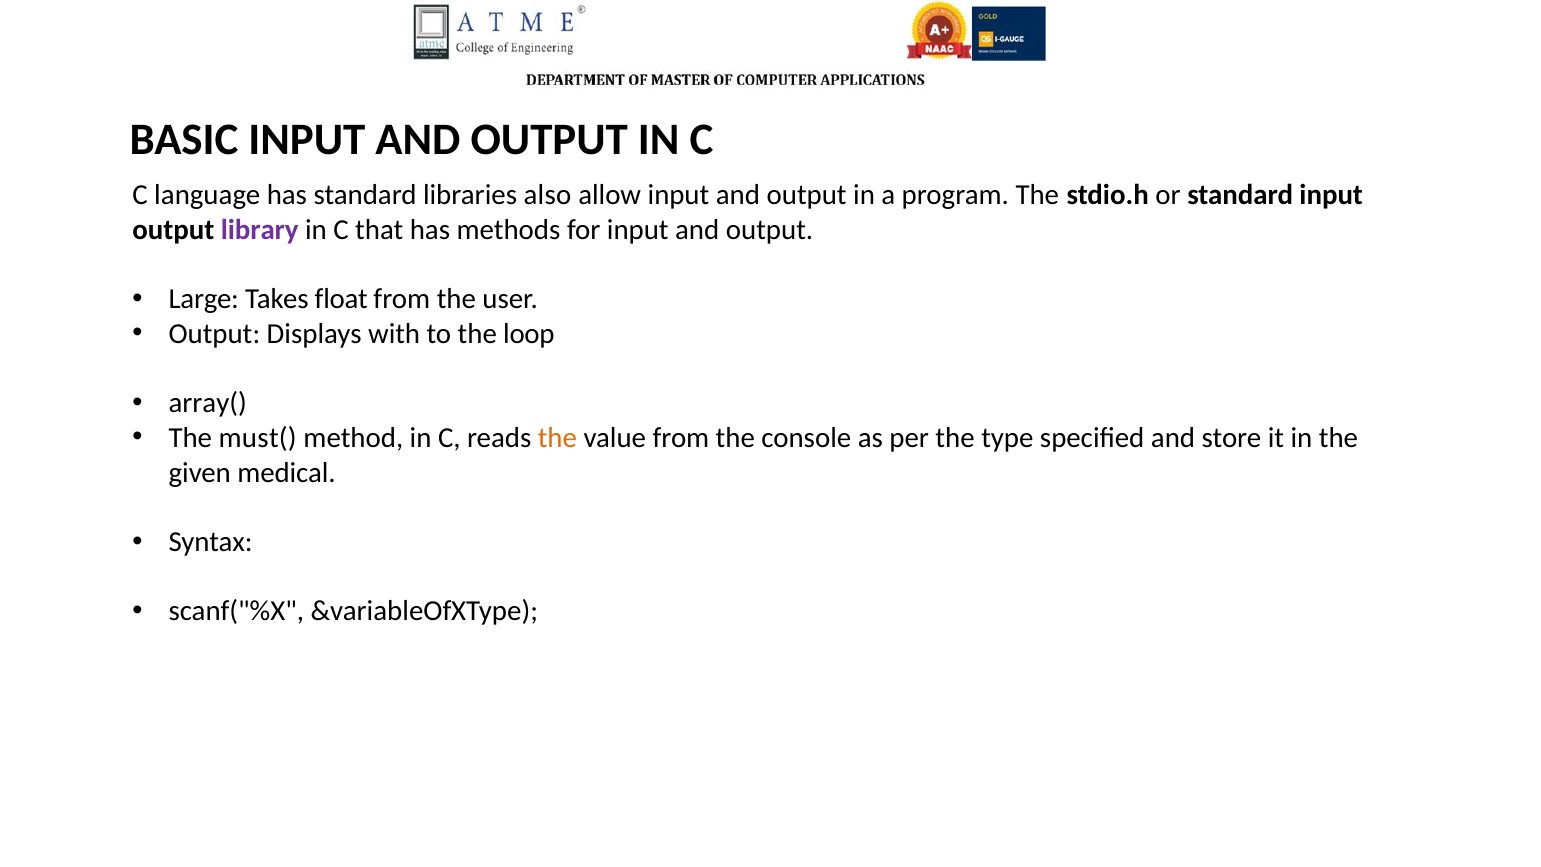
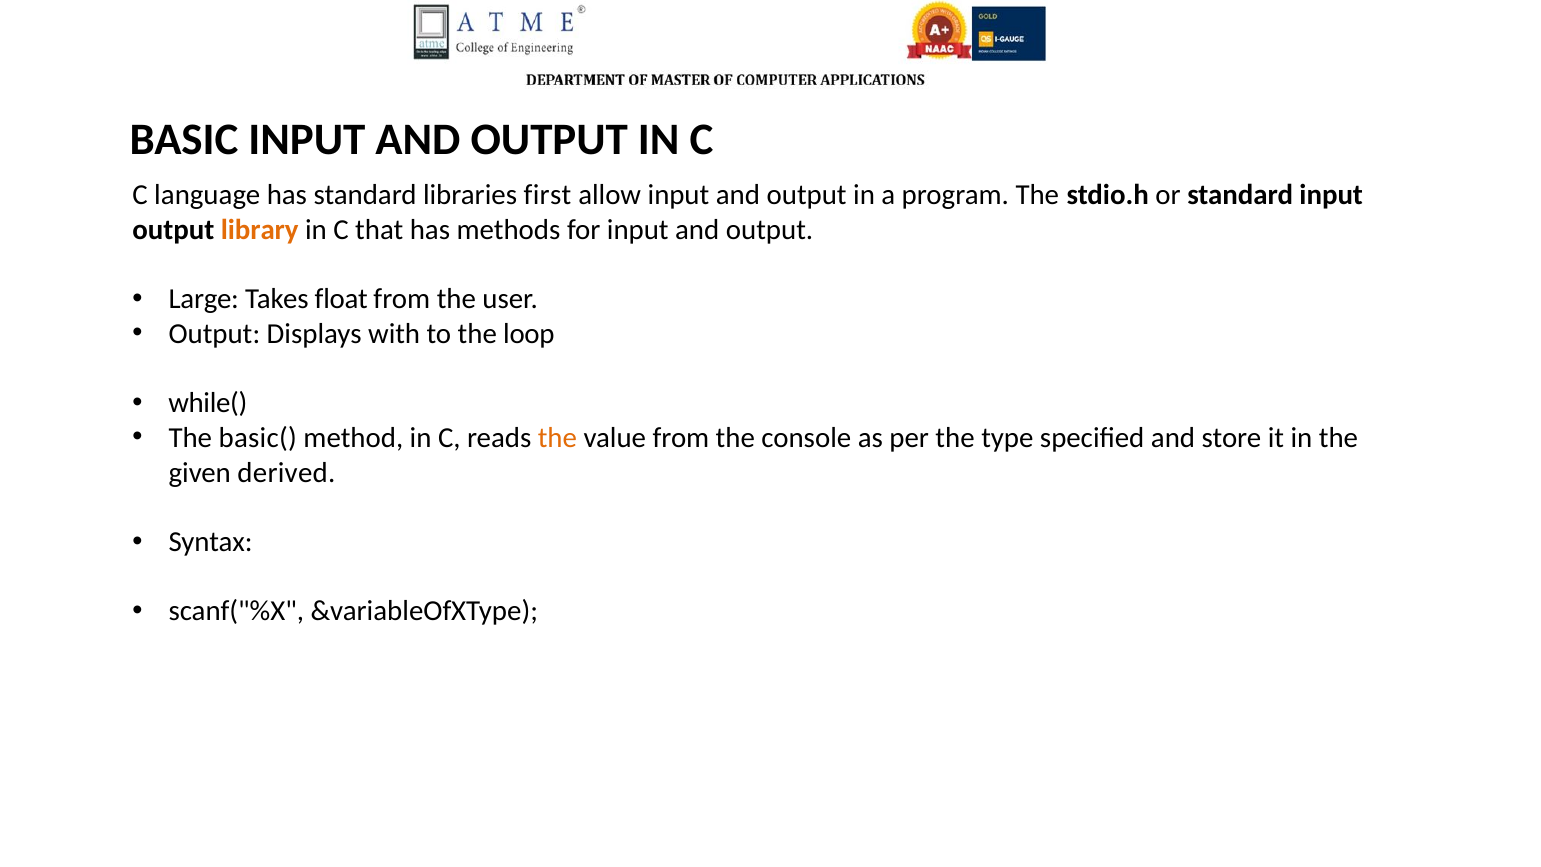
also: also -> first (548, 195)
library colour: purple -> orange (260, 230)
array(: array( -> while( (208, 403)
must(: must( -> basic( (258, 438)
medical: medical -> derived (286, 473)
